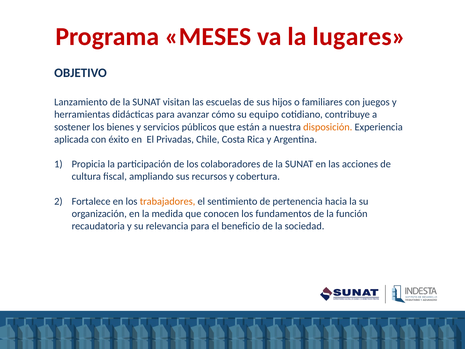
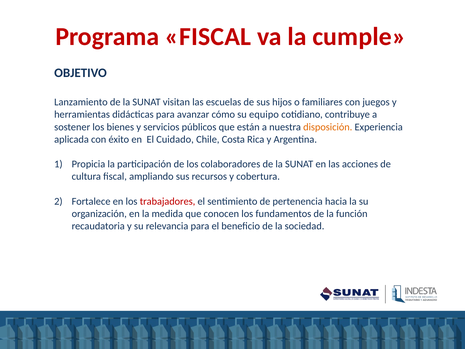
Programa MESES: MESES -> FISCAL (208, 36)
lugares: lugares -> cumple (359, 36)
Privadas: Privadas -> Cuidado (175, 139)
trabajadores colour: orange -> red (168, 201)
